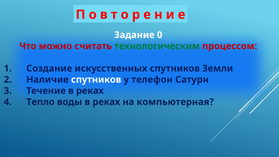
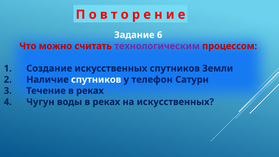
0: 0 -> 6 (160, 35)
технологическим colour: green -> purple (157, 46)
Тепло: Тепло -> Чугун (40, 102)
на компьютерная: компьютерная -> искусственных (175, 102)
